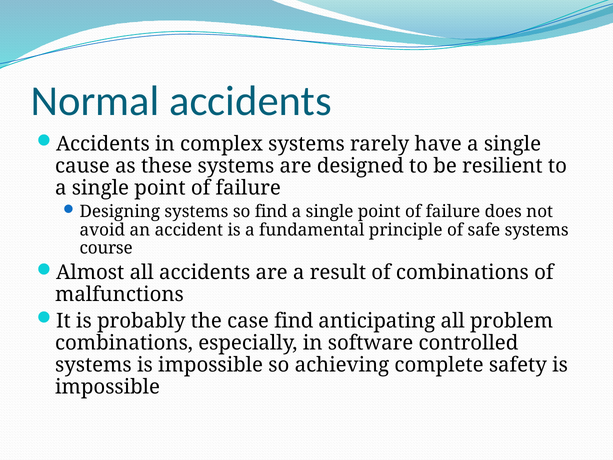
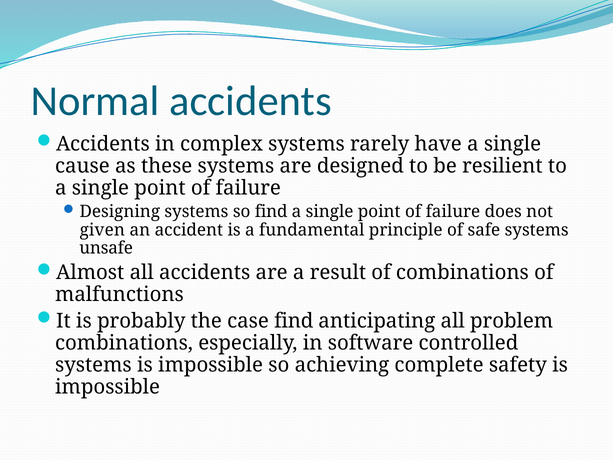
avoid: avoid -> given (102, 230)
course: course -> unsafe (106, 248)
